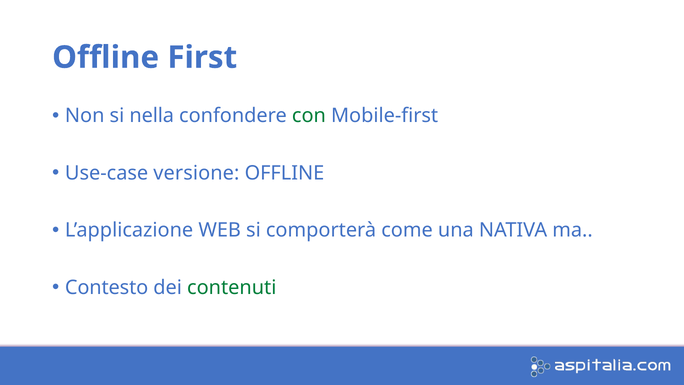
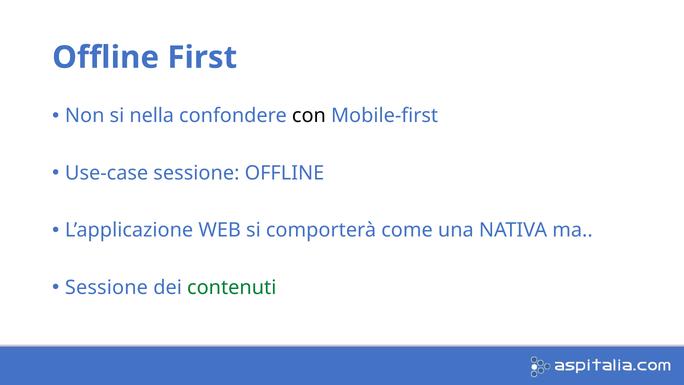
con colour: green -> black (309, 116)
Use-case versione: versione -> sessione (196, 173)
Contesto: Contesto -> Sessione (106, 287)
